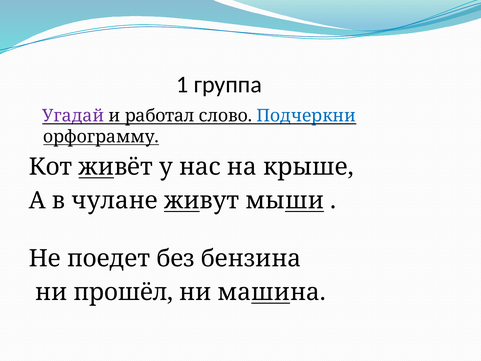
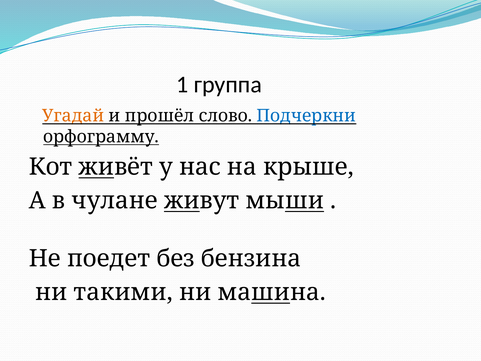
Угадай colour: purple -> orange (73, 116)
работал: работал -> прошёл (160, 116)
прошёл: прошёл -> такими (123, 292)
